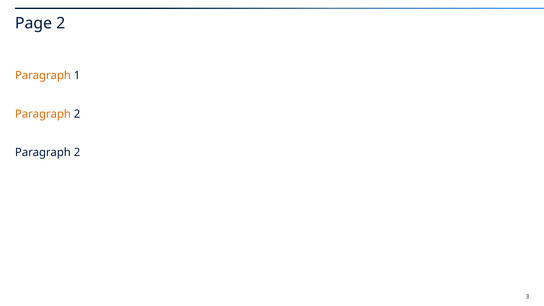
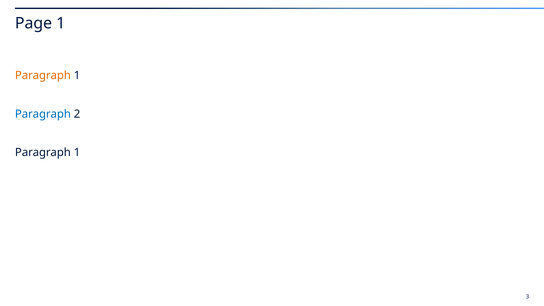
Page 2: 2 -> 1 (61, 23)
Paragraph colour: orange -> blue (43, 114)
2: 2 -> 1 (77, 153)
